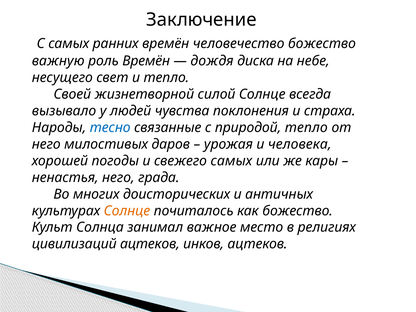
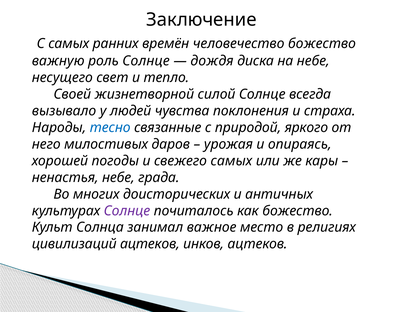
роль Времён: Времён -> Солнце (146, 61)
природой тепло: тепло -> яркого (306, 128)
человека: человека -> опираясь (300, 144)
ненастья него: него -> небе (118, 177)
Солнце colour: orange -> purple (127, 211)
